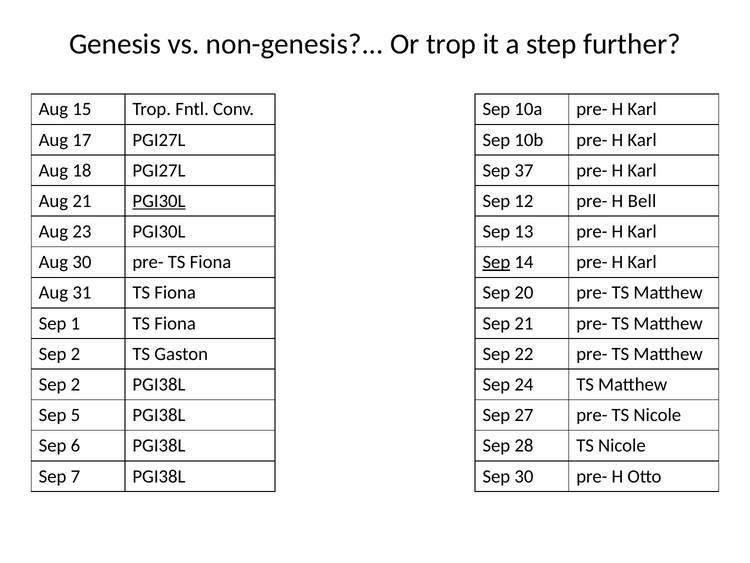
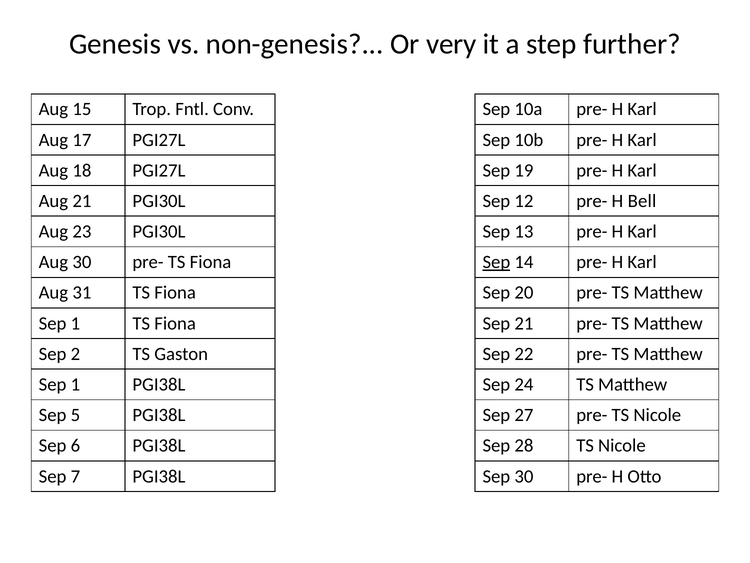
Or trop: trop -> very (451, 44)
37: 37 -> 19 (524, 170)
PGI30L underline: present -> none (159, 201)
2: 2 -> 1 (75, 384)
